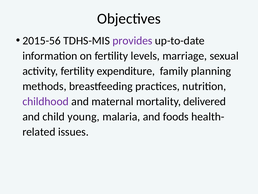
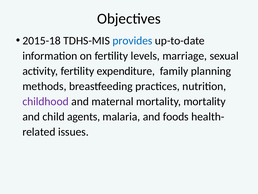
2015-56: 2015-56 -> 2015-18 (42, 41)
provides colour: purple -> blue (132, 41)
mortality delivered: delivered -> mortality (205, 101)
young: young -> agents (84, 116)
